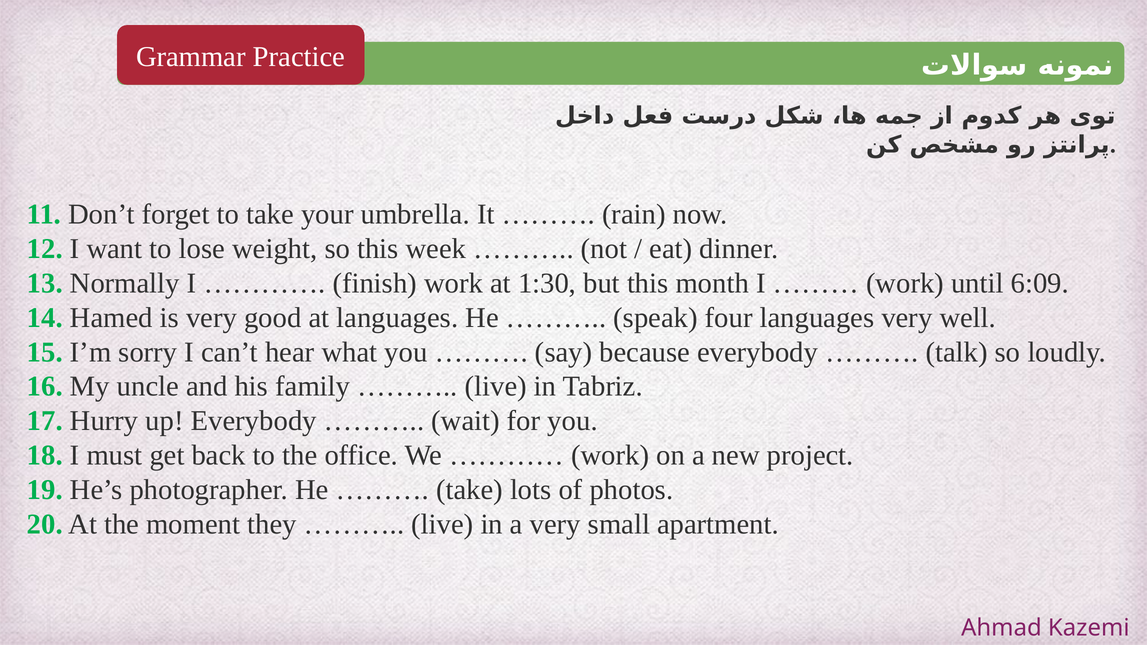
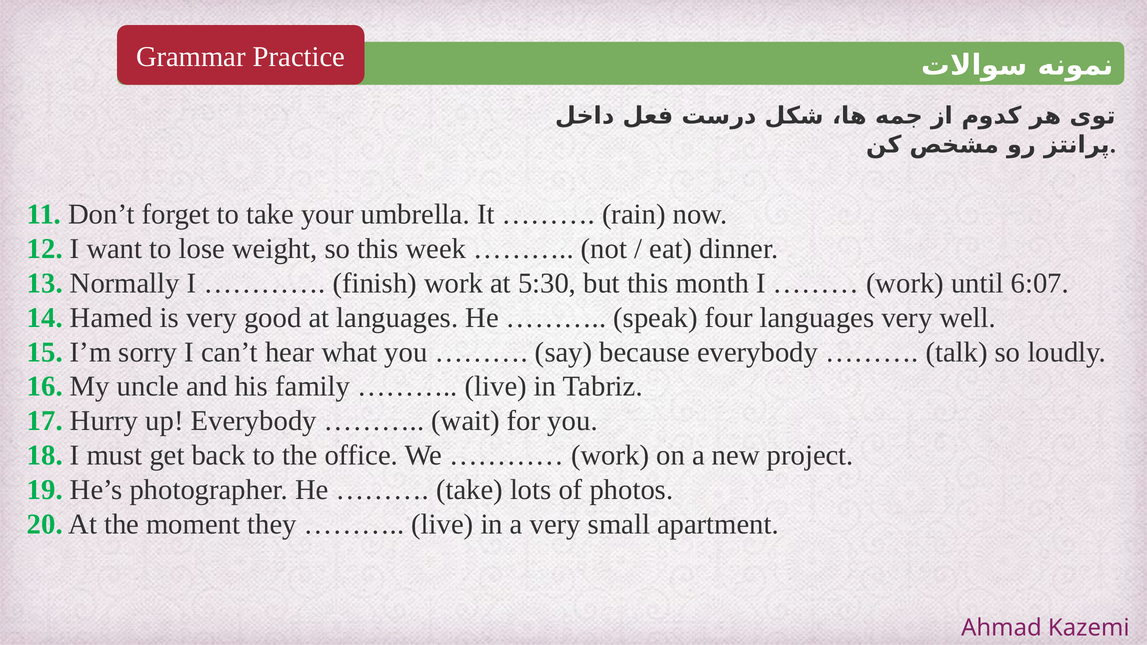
1:30: 1:30 -> 5:30 (547, 283)
6:09: 6:09 -> 6:07 (1040, 283)
